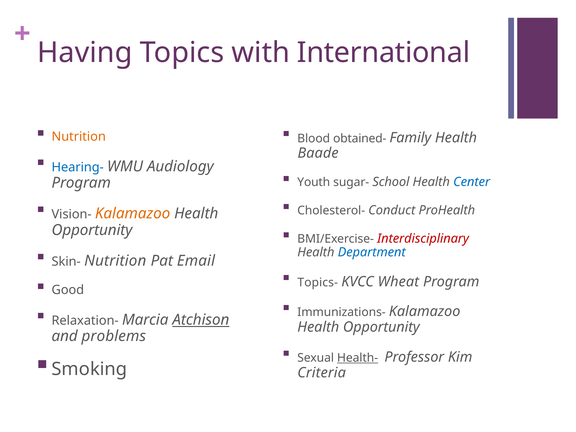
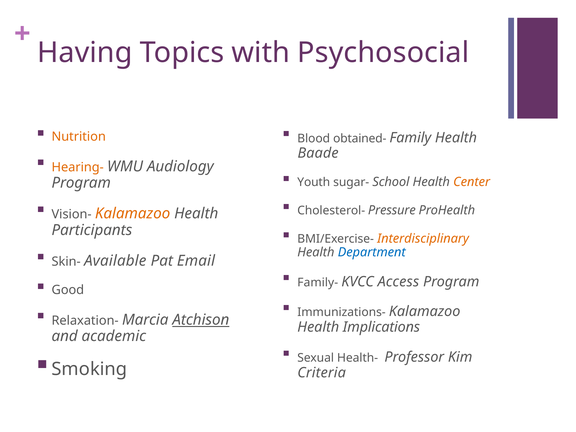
International: International -> Psychosocial (383, 53)
Hearing- colour: blue -> orange (78, 167)
Center colour: blue -> orange (472, 182)
Conduct: Conduct -> Pressure (392, 210)
Opportunity: Opportunity -> Participants (92, 230)
Interdisciplinary colour: red -> orange (423, 238)
Skin- Nutrition: Nutrition -> Available (115, 261)
Topics-: Topics- -> Family- (318, 282)
Wheat: Wheat -> Access (398, 282)
Opportunity: Opportunity -> Implications (381, 327)
problems: problems -> academic (114, 336)
Health- underline: present -> none (358, 358)
